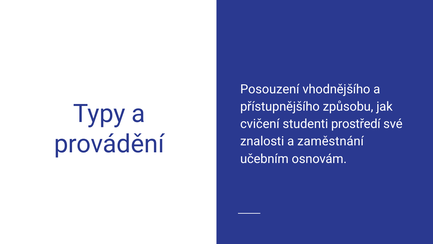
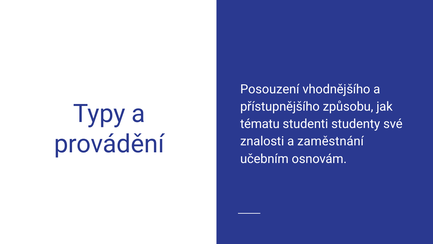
cvičení: cvičení -> tématu (260, 124)
prostředí: prostředí -> studenty (356, 124)
